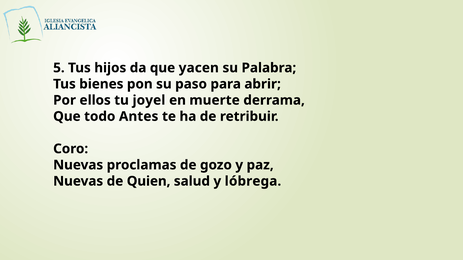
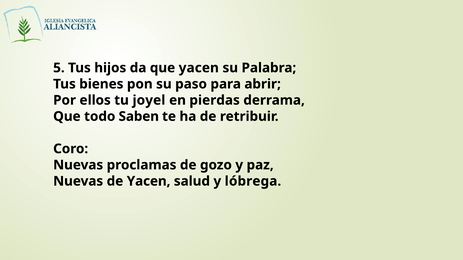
muerte: muerte -> pierdas (215, 100)
Antes: Antes -> Saben (139, 117)
de Quien: Quien -> Yacen (149, 181)
